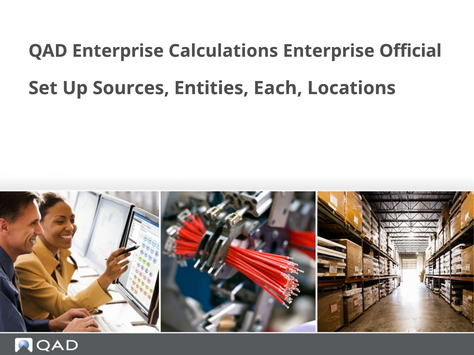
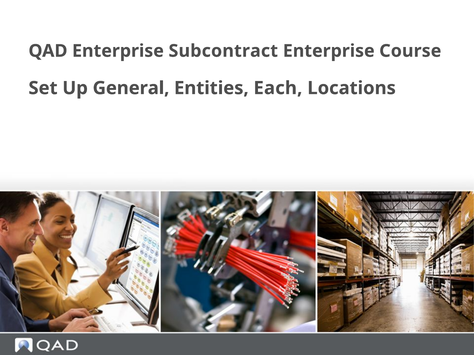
Calculations: Calculations -> Subcontract (223, 51)
Official: Official -> Course (410, 51)
Sources: Sources -> General (131, 88)
